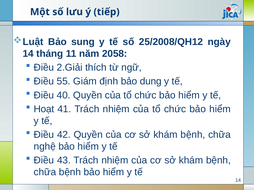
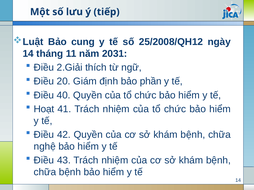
sung: sung -> cung (83, 42)
2058: 2058 -> 2031 (115, 54)
55: 55 -> 20 (64, 82)
dung: dung -> phần (151, 82)
